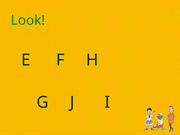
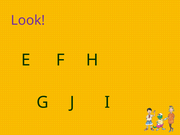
Look colour: green -> purple (28, 20)
